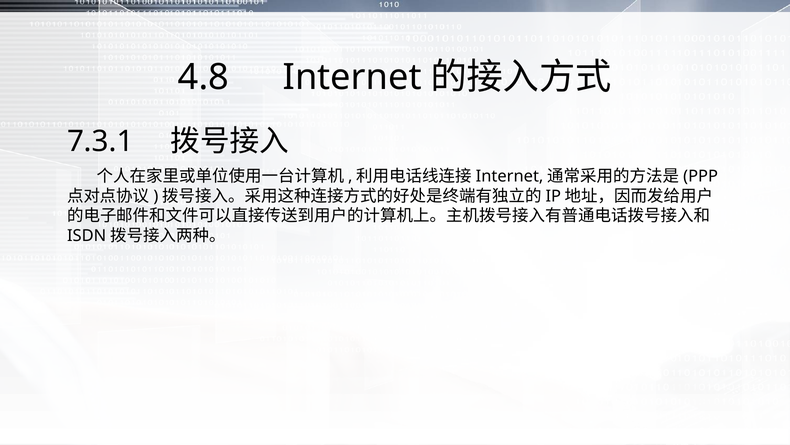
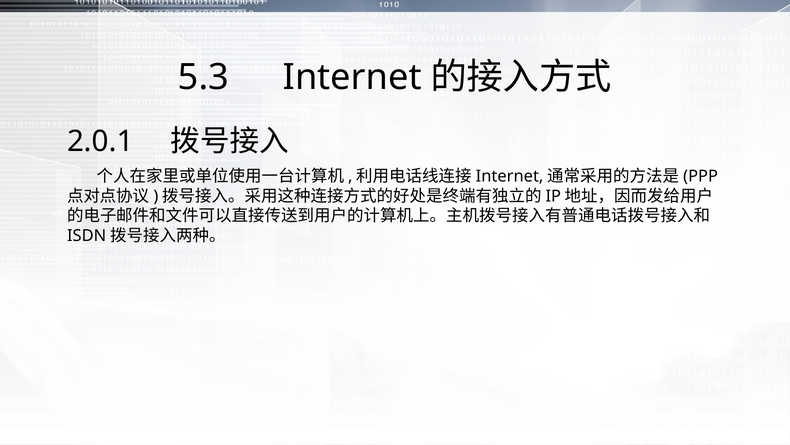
4.8: 4.8 -> 5.3 (204, 77)
7.3.1: 7.3.1 -> 2.0.1 (100, 141)
